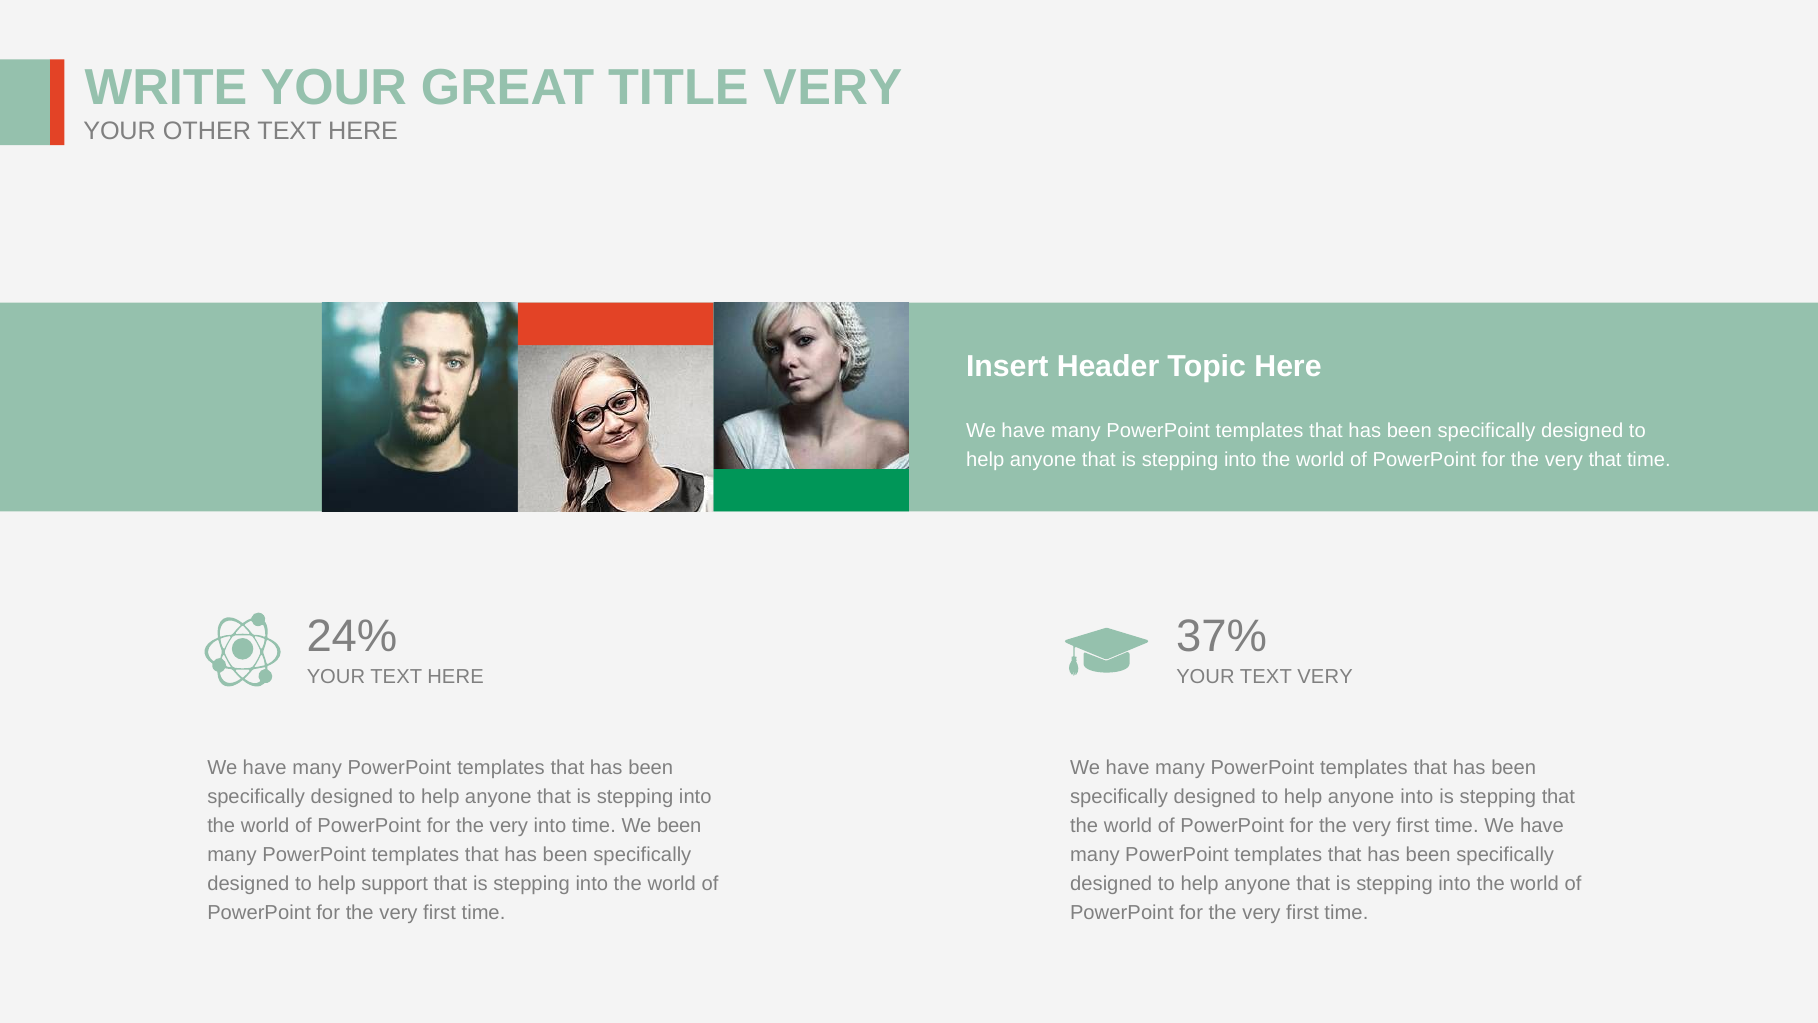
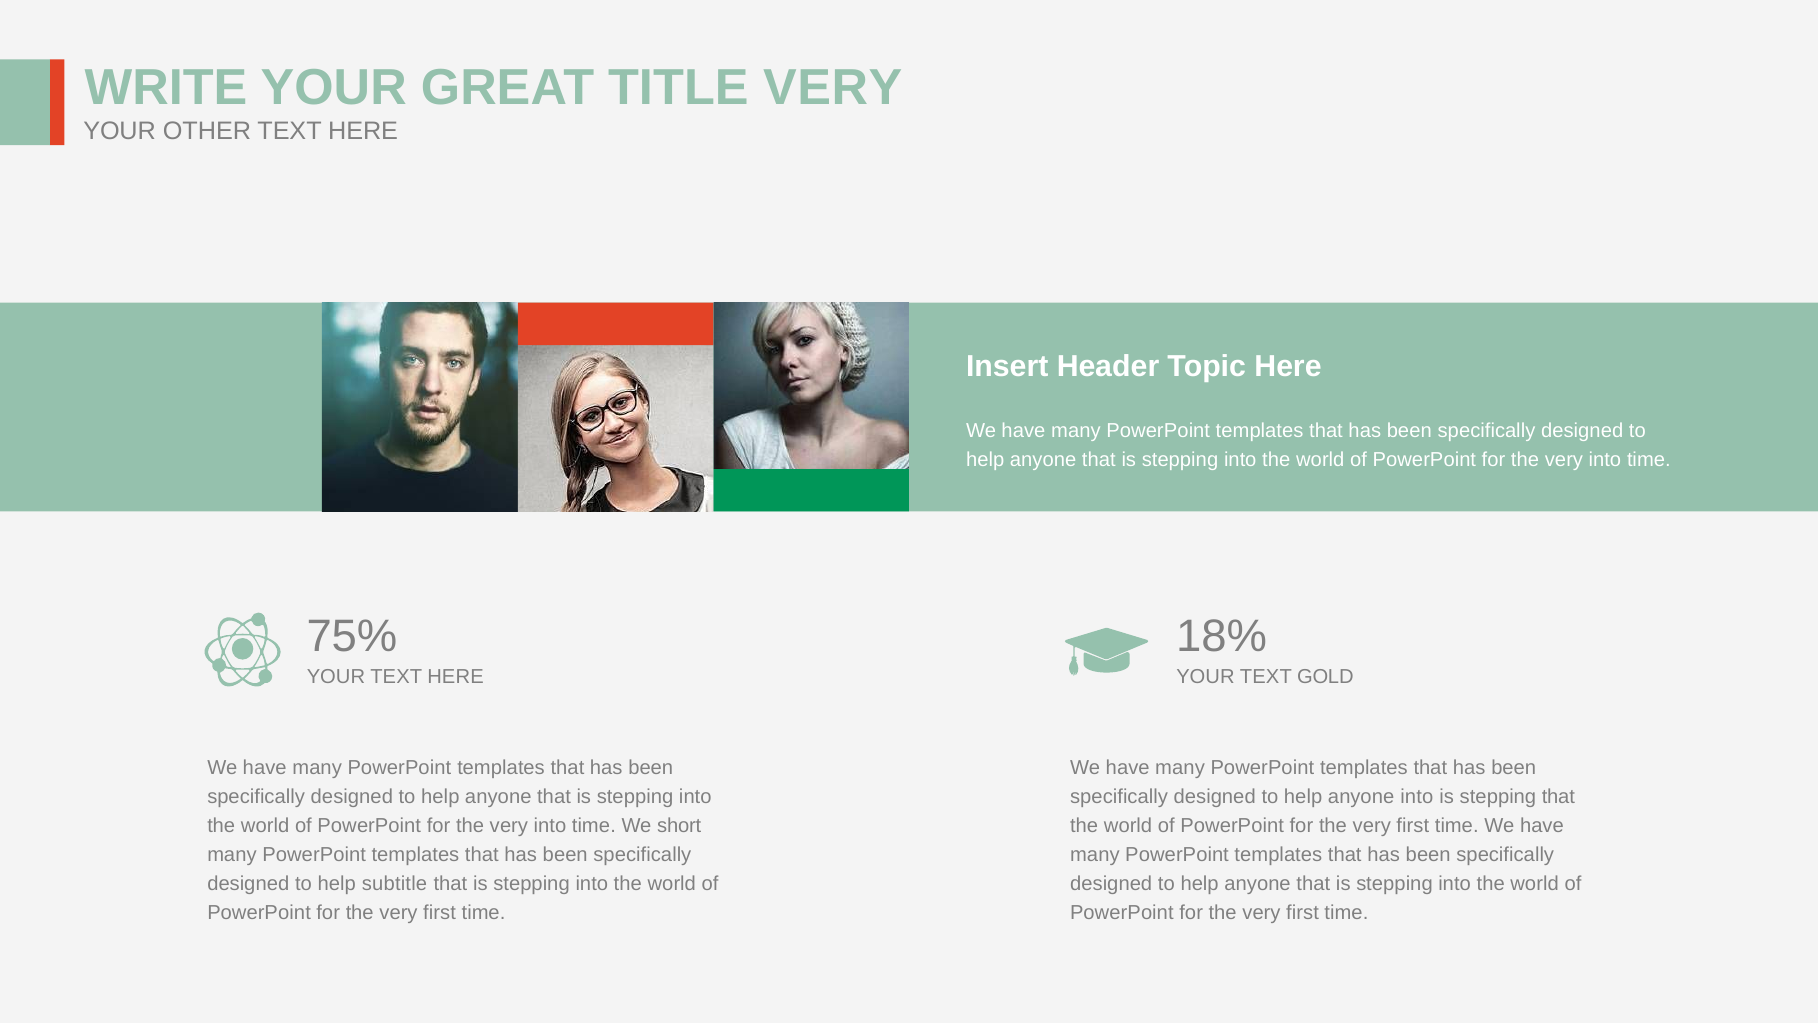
that: that -> into (1605, 459)
24%: 24% -> 75% (352, 636)
37%: 37% -> 18% (1222, 636)
TEXT VERY: VERY -> GOLD (1325, 676)
We been: been -> short (679, 825)
support: support -> subtitle (395, 883)
